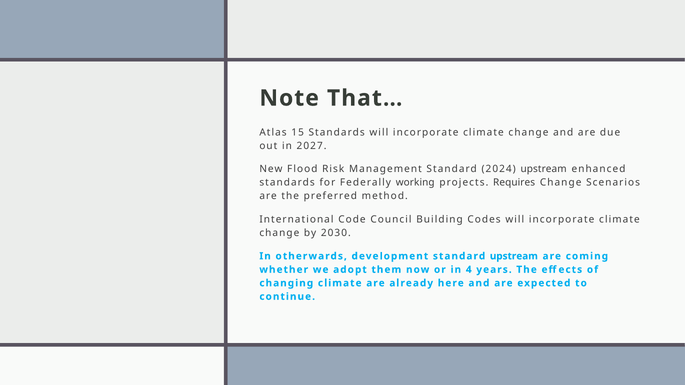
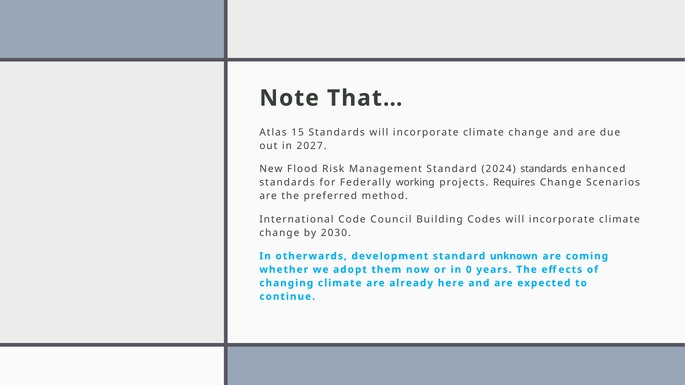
2024 upstream: upstream -> standards (544, 169)
standard upstream: upstream -> unknown (514, 256)
4: 4 -> 0 (469, 270)
